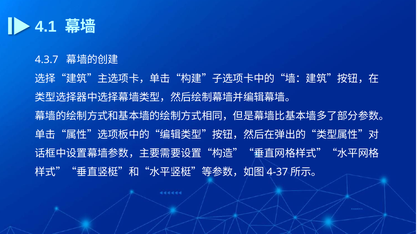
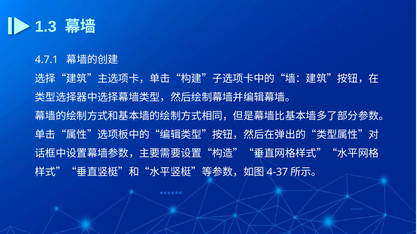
4.1: 4.1 -> 1.3 (46, 27)
4.3.7: 4.3.7 -> 4.7.1 (47, 60)
